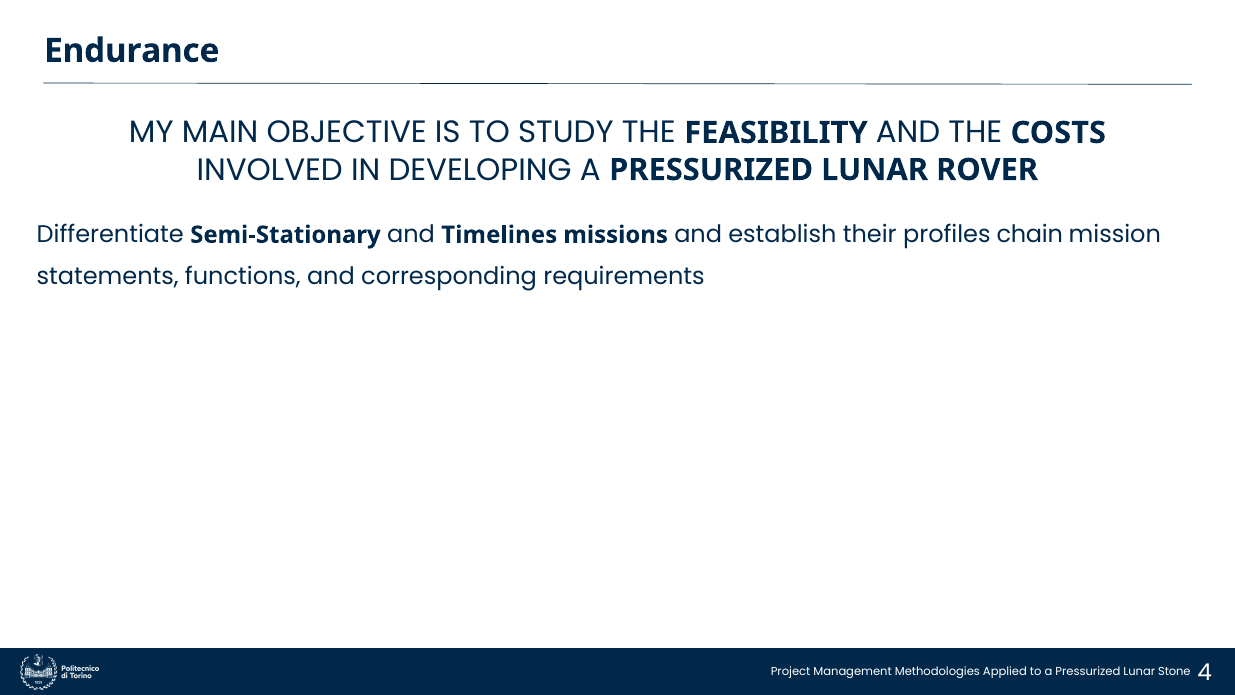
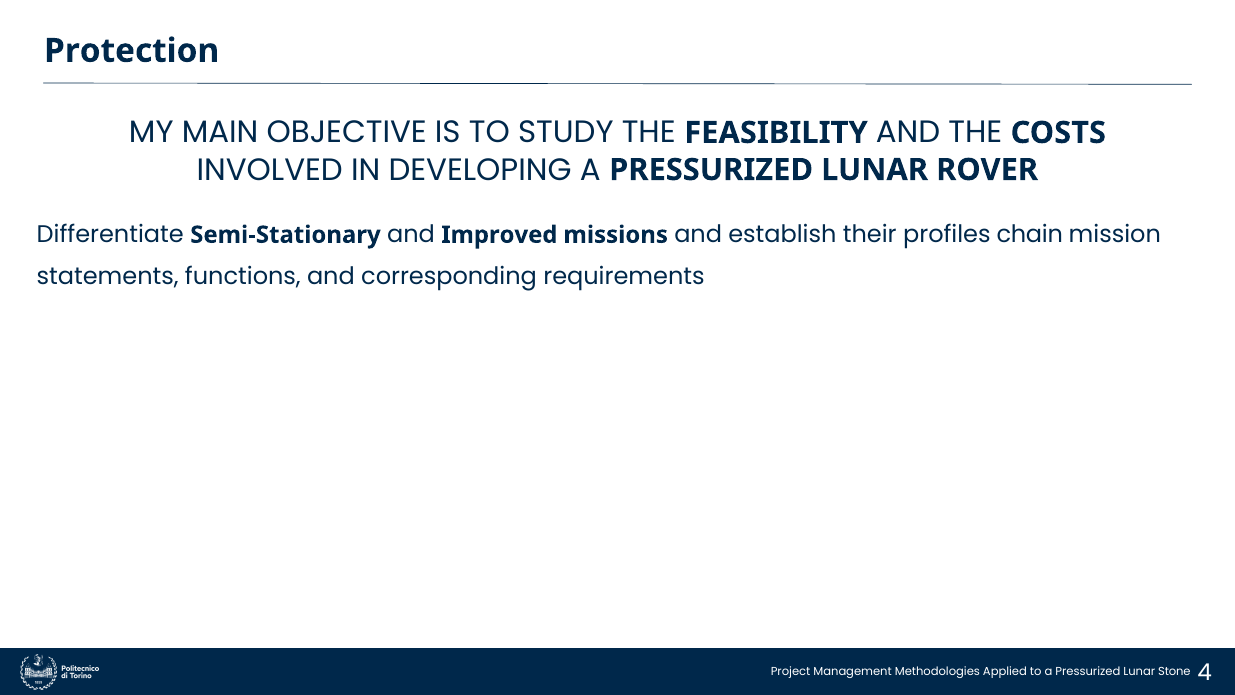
Endurance: Endurance -> Protection (132, 51)
Timelines: Timelines -> Improved (499, 235)
